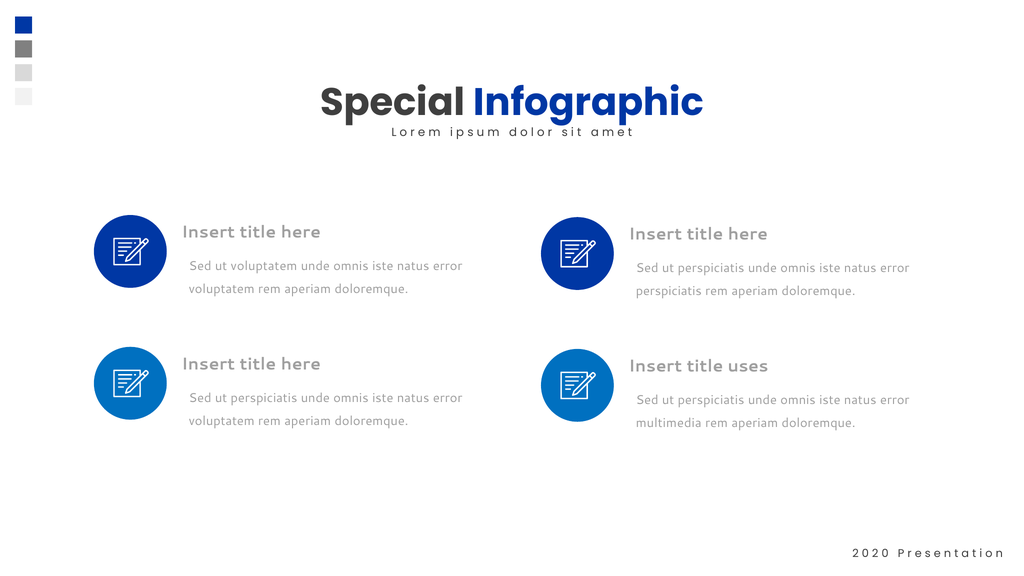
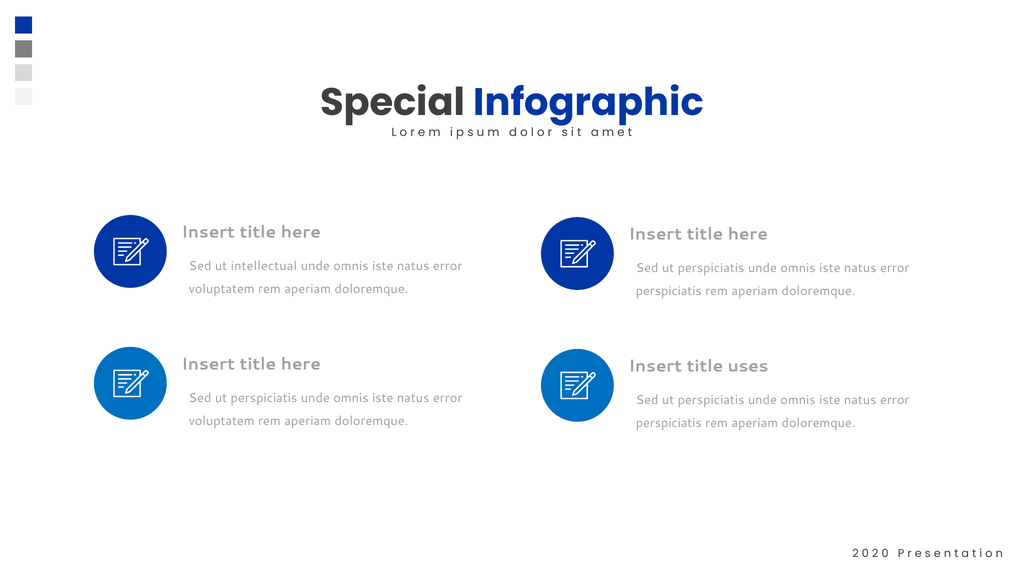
ut voluptatem: voluptatem -> intellectual (264, 266)
multimedia: multimedia -> perspiciatis (669, 423)
